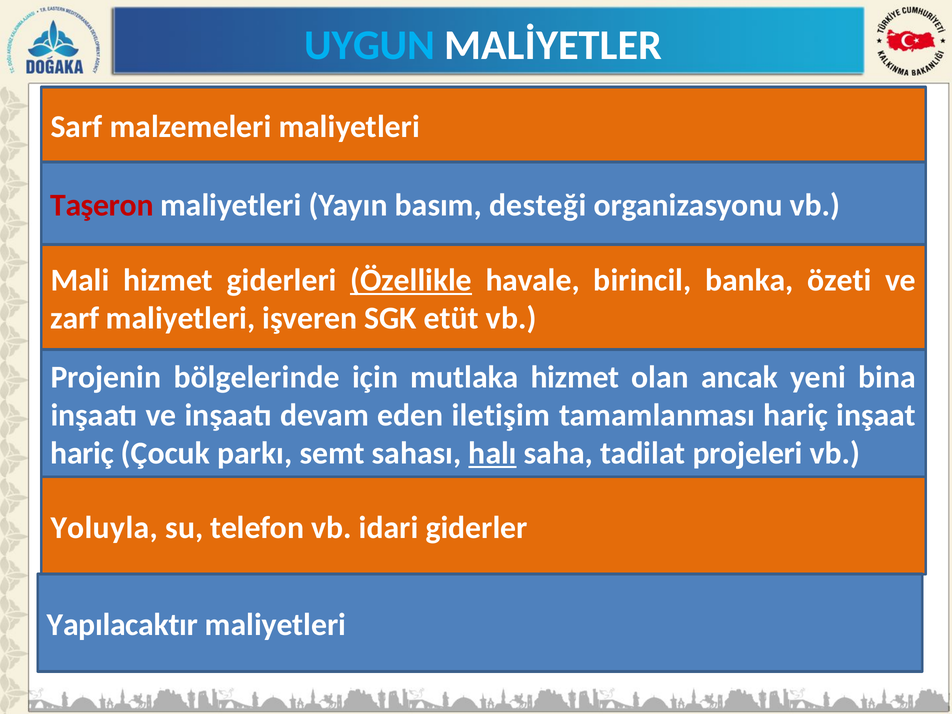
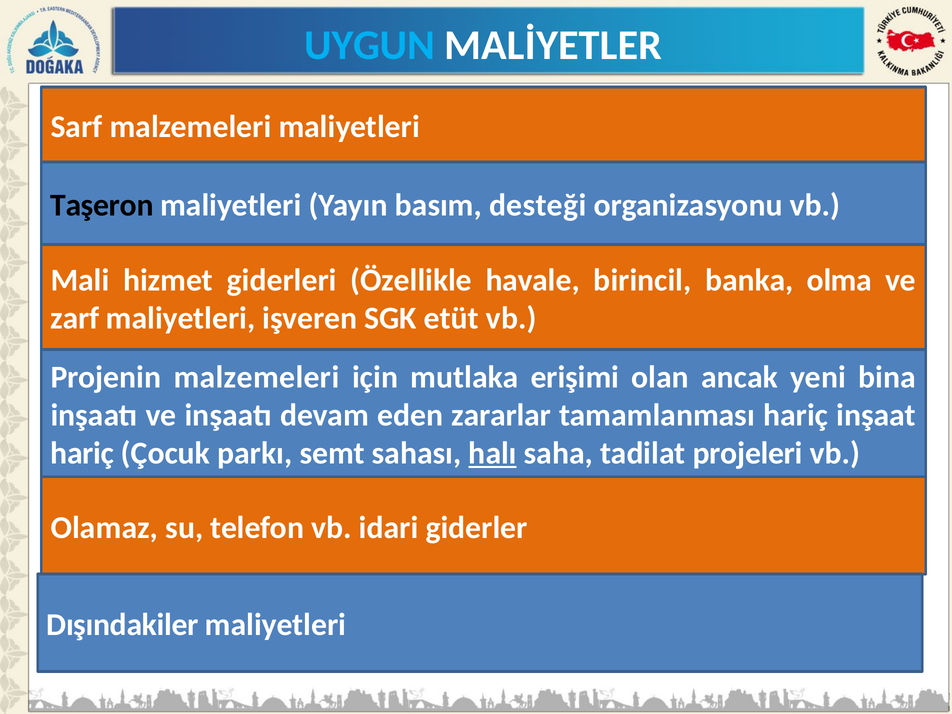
Taşeron colour: red -> black (102, 205)
Özellikle underline: present -> none (411, 280)
özeti: özeti -> olma (839, 280)
Projenin bölgelerinde: bölgelerinde -> malzemeleri (257, 377)
mutlaka hizmet: hizmet -> erişimi (575, 377)
iletişim: iletişim -> zararlar (501, 415)
Yoluyla: Yoluyla -> Olamaz (104, 528)
Yapılacaktır: Yapılacaktır -> Dışındakiler (123, 625)
